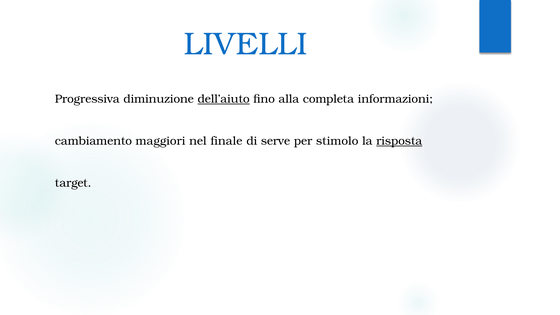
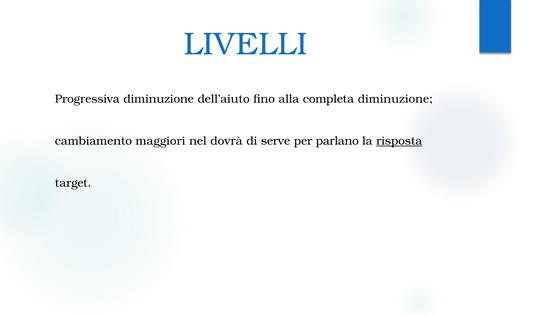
dell’aiuto underline: present -> none (224, 99)
completa informazioni: informazioni -> diminuzione (395, 99)
finale: finale -> dovrà (226, 141)
stimolo: stimolo -> parlano (337, 141)
